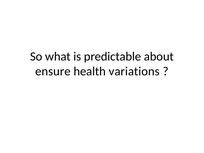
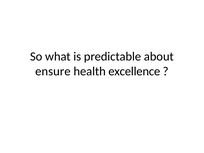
variations: variations -> excellence (134, 71)
